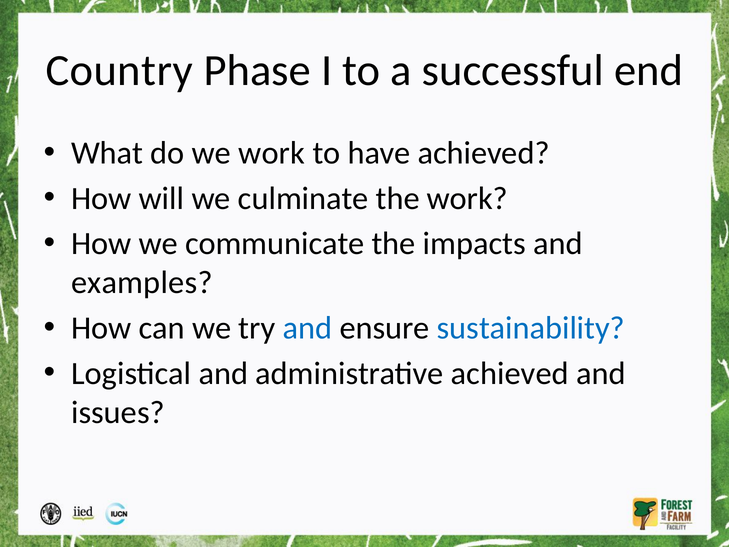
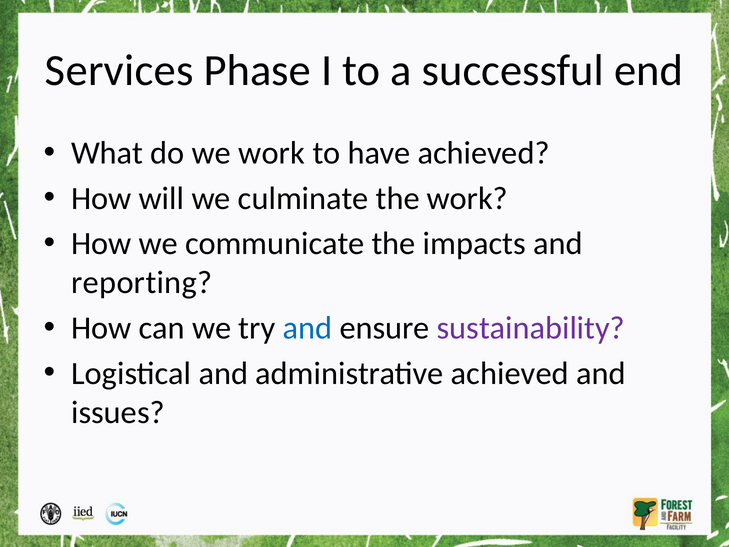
Country: Country -> Services (119, 71)
examples: examples -> reporting (142, 283)
sustainability colour: blue -> purple (531, 328)
